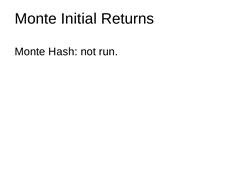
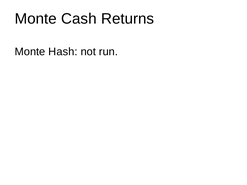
Initial: Initial -> Cash (79, 19)
